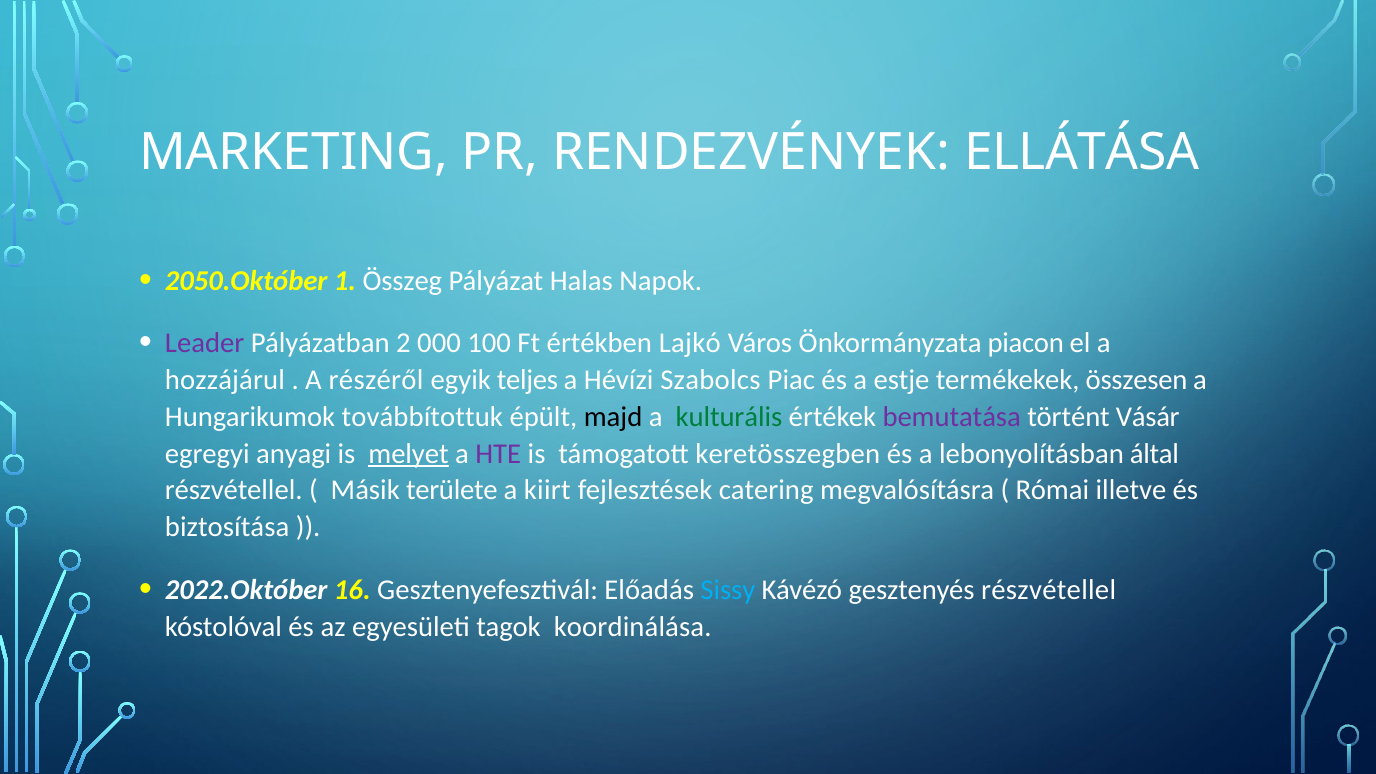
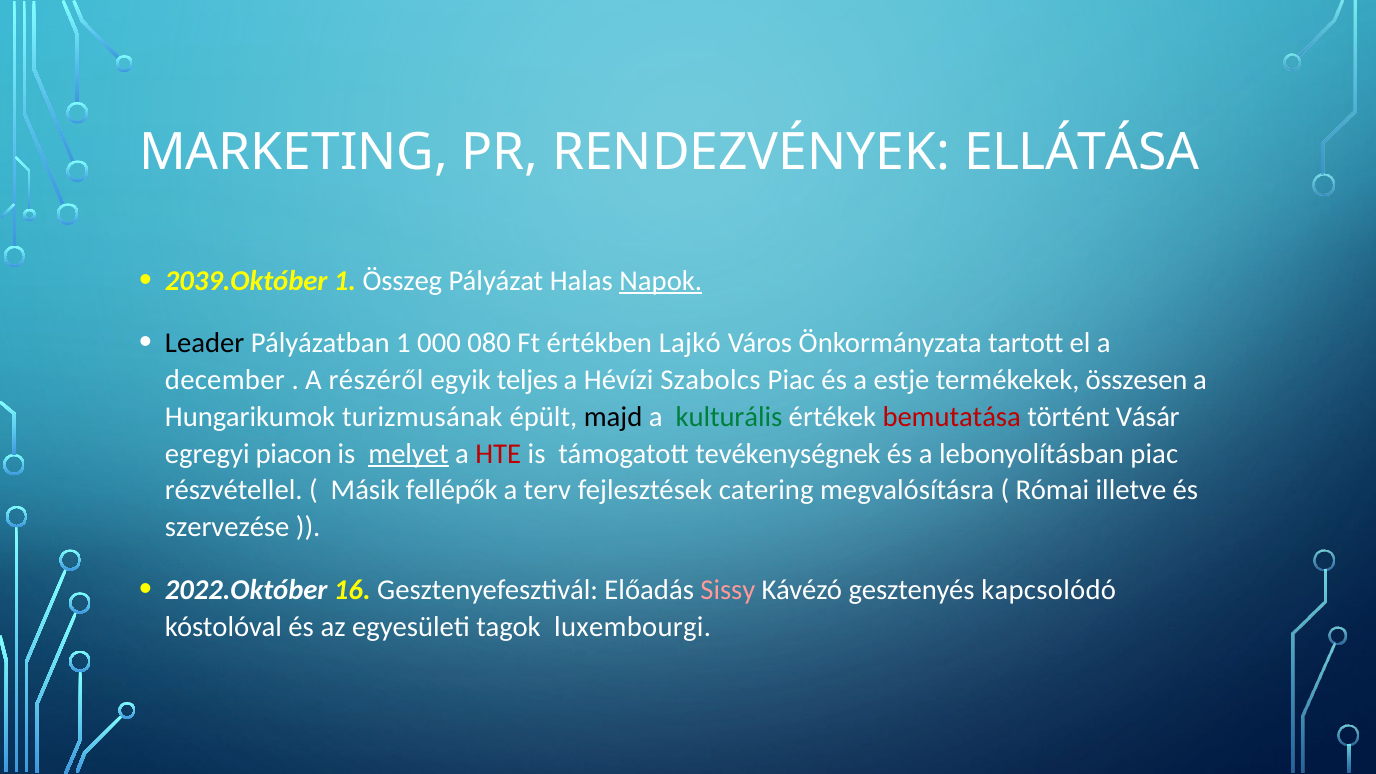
2050.Október: 2050.Október -> 2039.Október (246, 281)
Napok underline: none -> present (661, 281)
Leader colour: purple -> black (205, 343)
Pályázatban 2: 2 -> 1 (403, 343)
100: 100 -> 080 (489, 343)
piacon: piacon -> tartott (1026, 343)
hozzájárul: hozzájárul -> december (225, 380)
továbbítottuk: továbbítottuk -> turizmusának (422, 417)
bemutatása colour: purple -> red (952, 417)
anyagi: anyagi -> piacon (294, 454)
HTE colour: purple -> red (498, 454)
keretösszegben: keretösszegben -> tevékenységnek (788, 454)
lebonyolításban által: által -> piac (1154, 454)
területe: területe -> fellépők (452, 491)
kiirt: kiirt -> terv (547, 491)
biztosítása: biztosítása -> szervezése (227, 527)
Sissy colour: light blue -> pink (728, 590)
gesztenyés részvétellel: részvétellel -> kapcsolódó (1049, 590)
koordinálása: koordinálása -> luxembourgi (633, 627)
